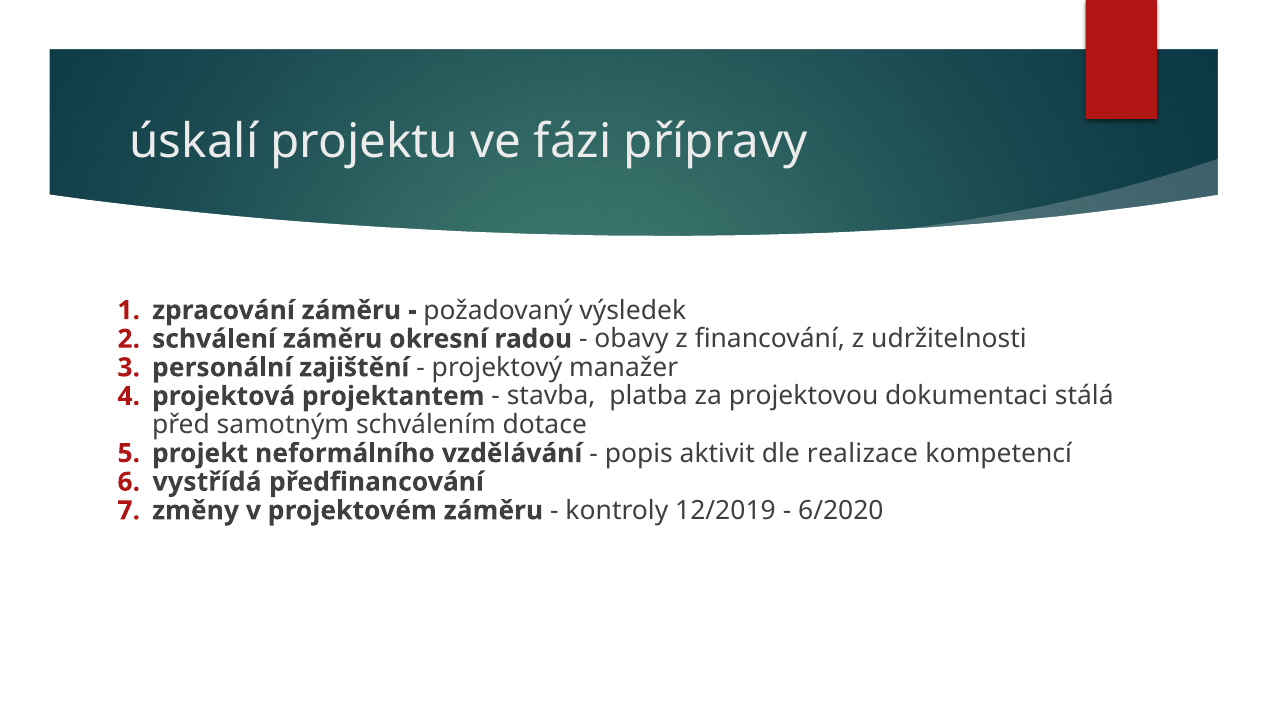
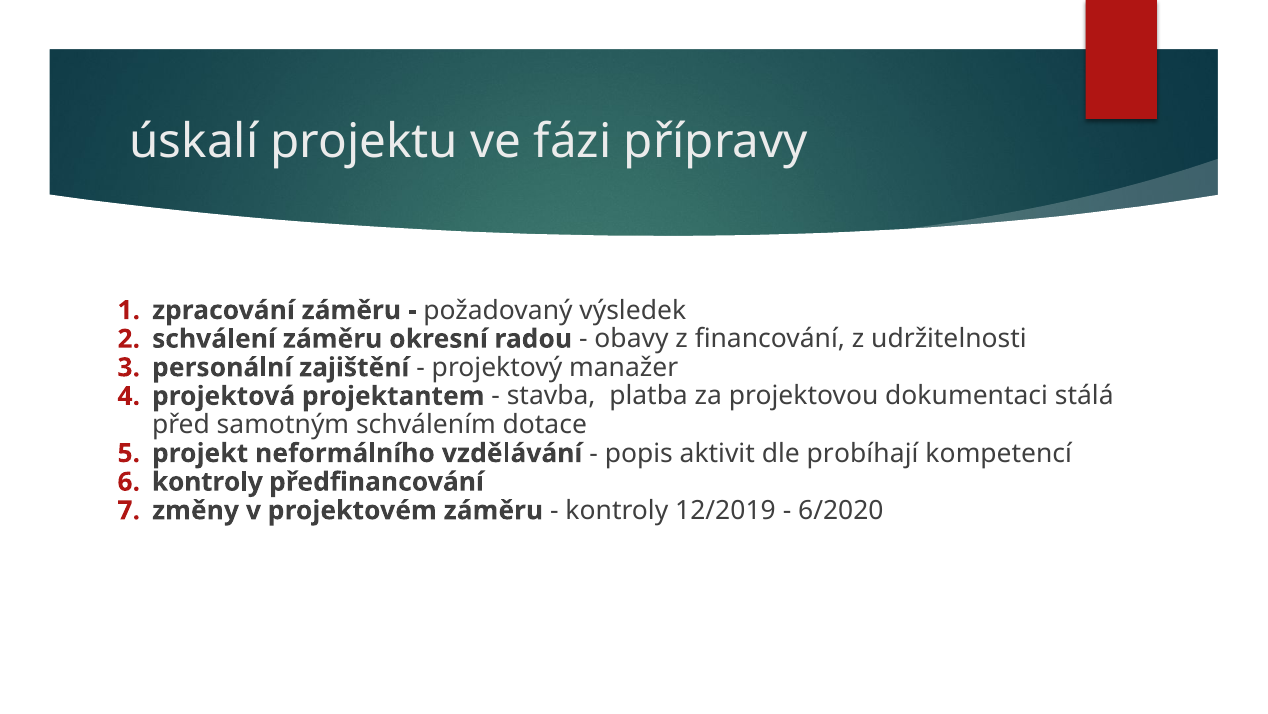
realizace: realizace -> probíhají (863, 453)
vystřídá: vystřídá -> kontroly (207, 481)
